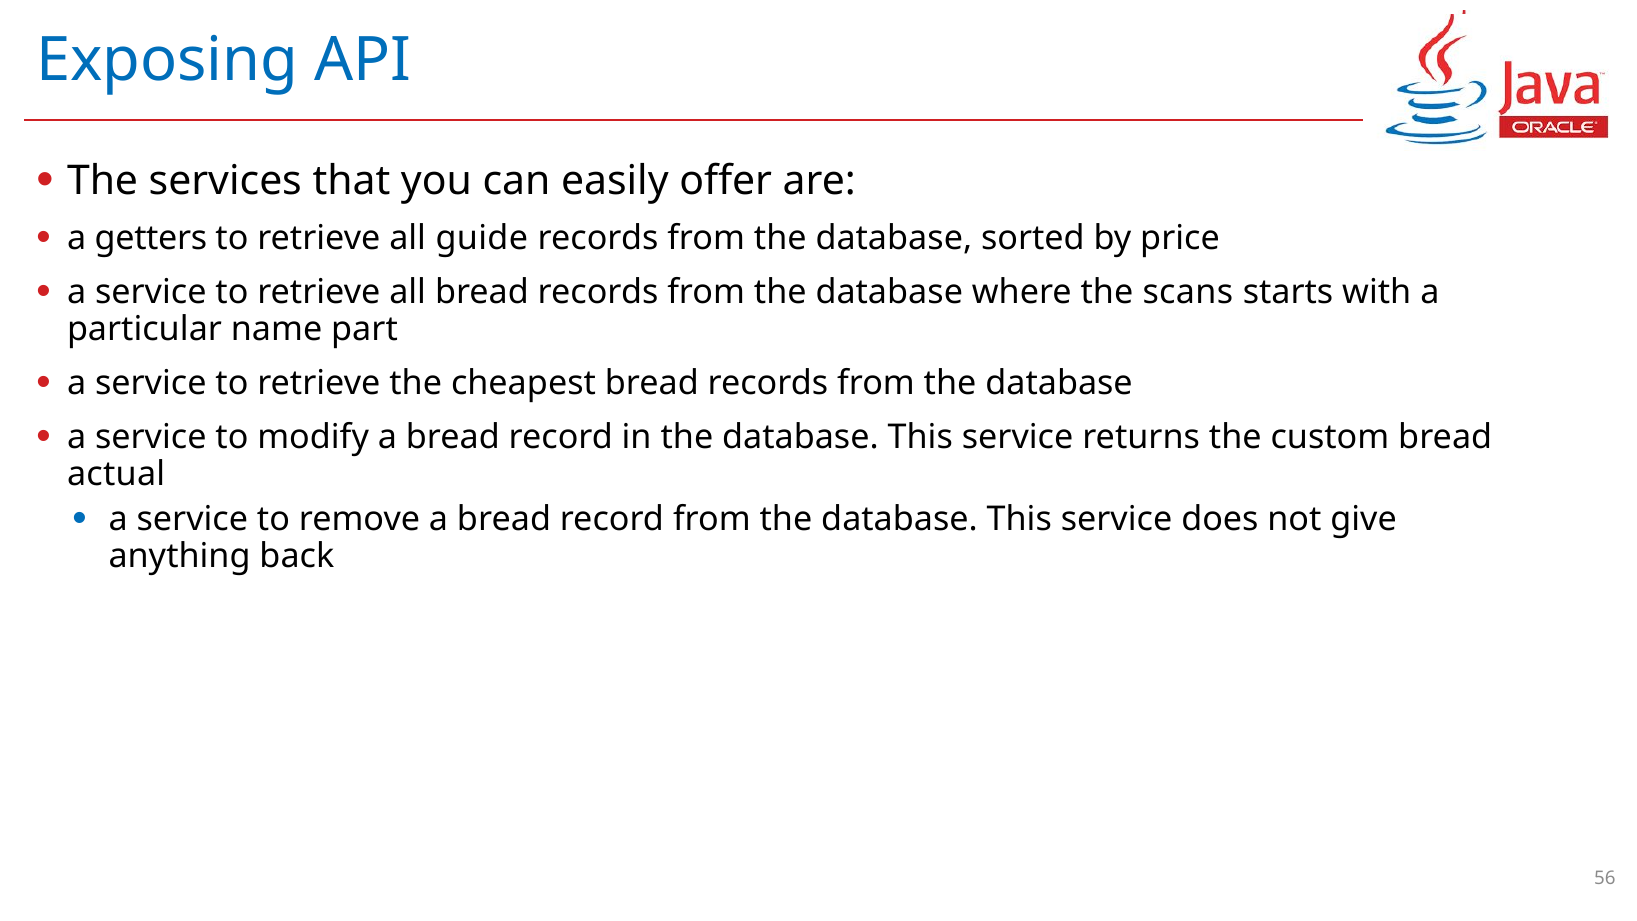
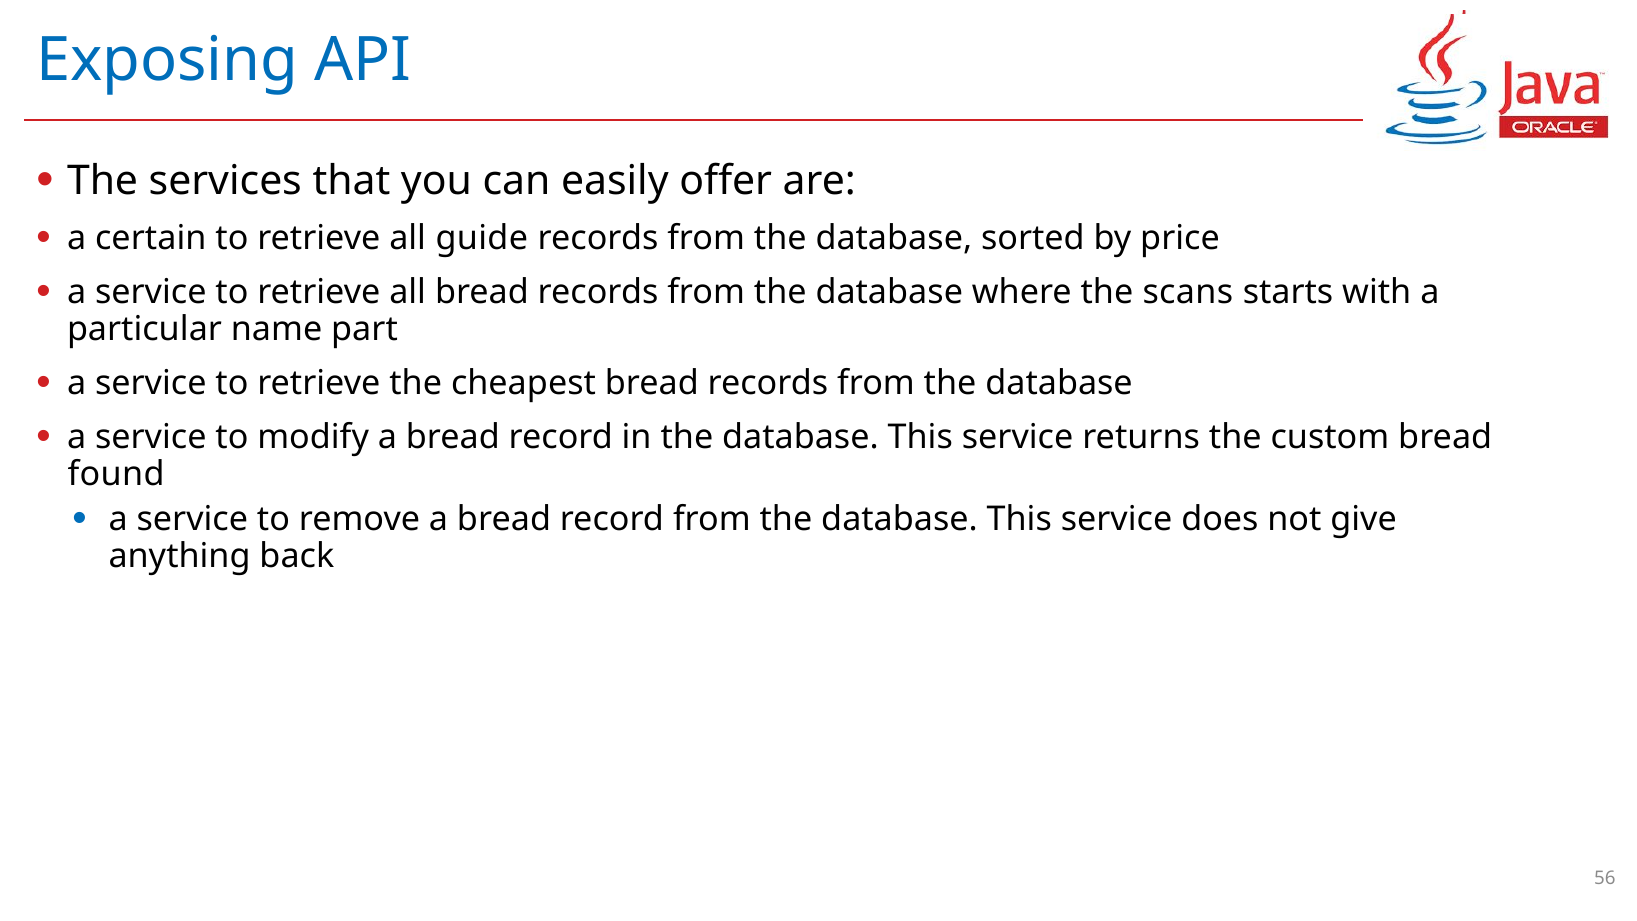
getters: getters -> certain (151, 239)
actual: actual -> found (116, 474)
